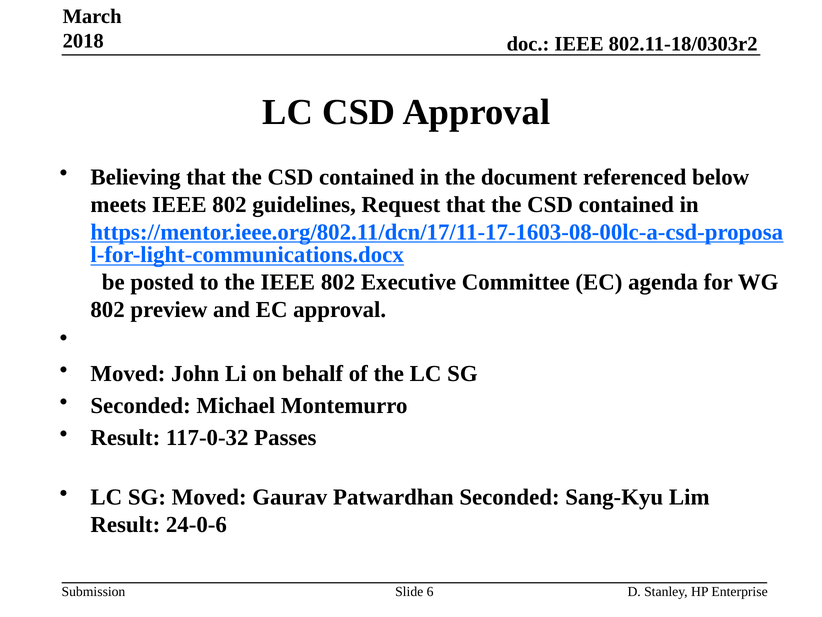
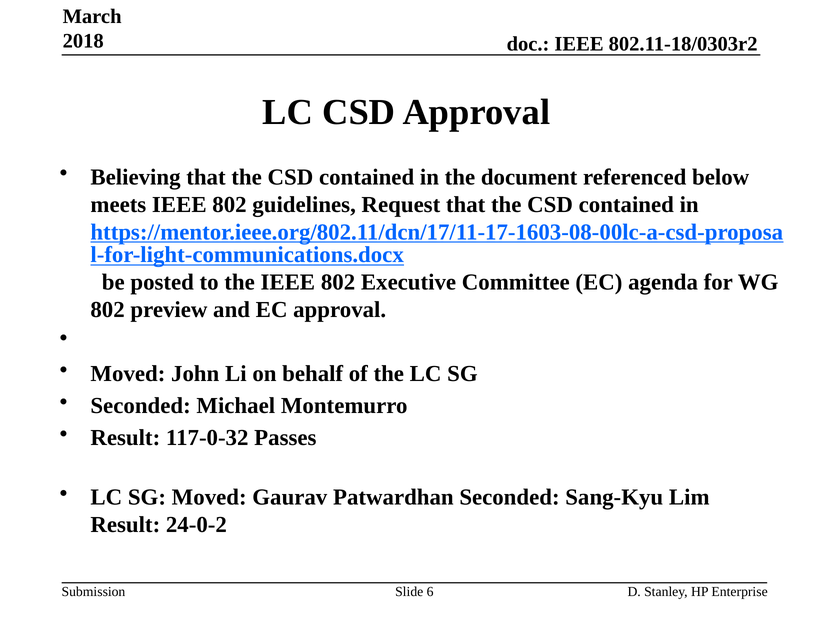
24-0-6: 24-0-6 -> 24-0-2 (196, 524)
